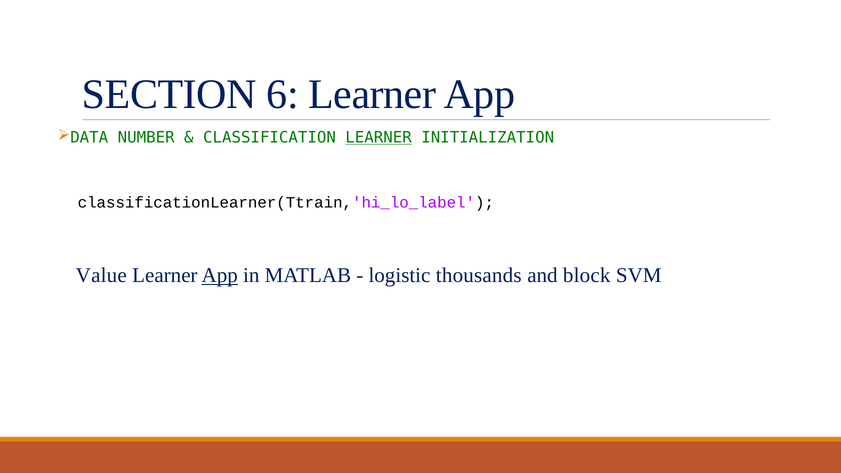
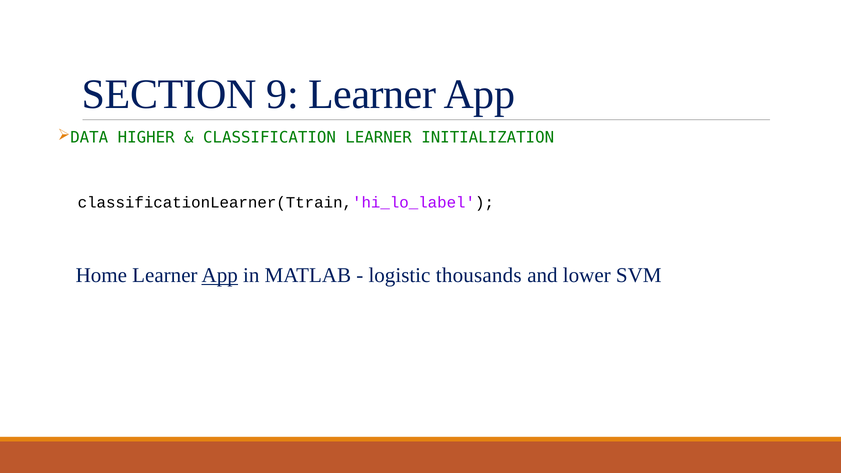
6: 6 -> 9 (282, 94)
NUMBER: NUMBER -> HIGHER (146, 138)
LEARNER underline: present -> none (379, 138)
Value: Value -> Home (101, 275)
block: block -> lower (587, 275)
